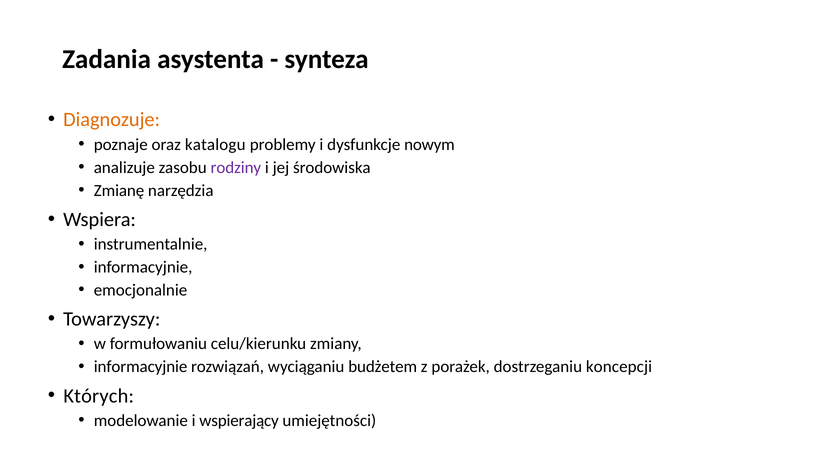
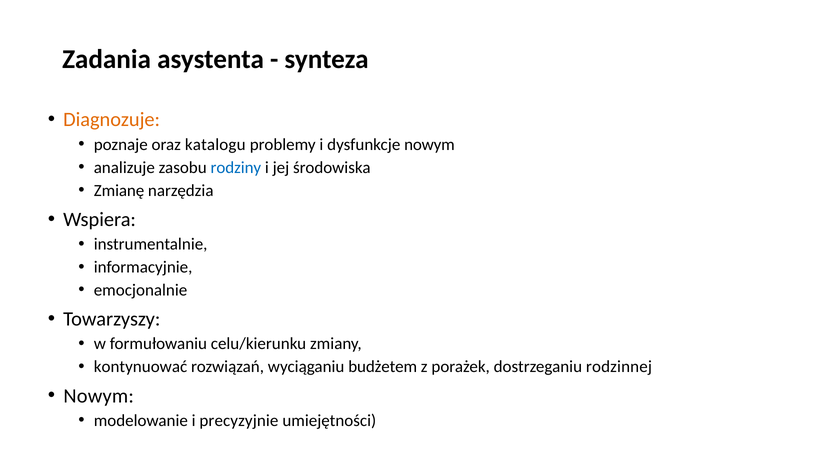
rodziny colour: purple -> blue (236, 168)
informacyjnie: informacyjnie -> kontynuować (141, 367)
koncepcji: koncepcji -> rodzinnej (619, 367)
Których: Których -> Nowym (99, 396)
wspierający: wspierający -> precyzyjnie (239, 421)
